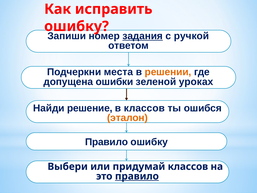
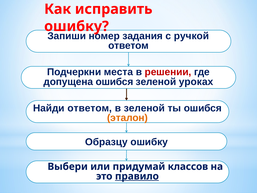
задания underline: present -> none (143, 36)
решении colour: orange -> red (168, 72)
допущена ошибки: ошибки -> ошибся (114, 82)
Найди решение: решение -> ответом (90, 108)
в классов: классов -> зеленой (144, 108)
Правило: Правило -> Образцу (106, 142)
